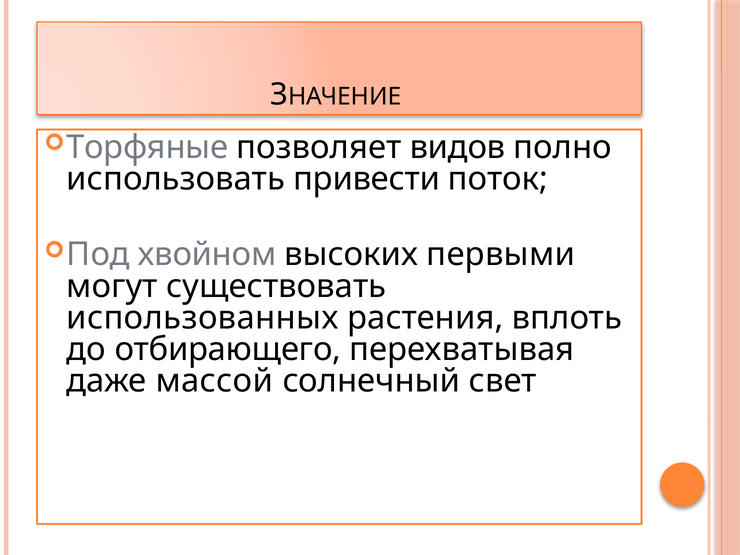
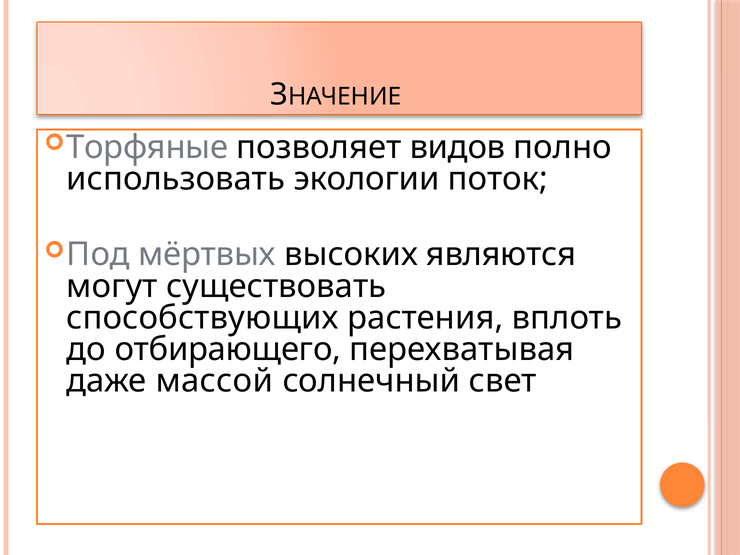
привести: привести -> экологии (367, 179)
хвойном: хвойном -> мёртвых (207, 255)
первыми: первыми -> являются (501, 255)
использованных: использованных -> способствующих (203, 318)
